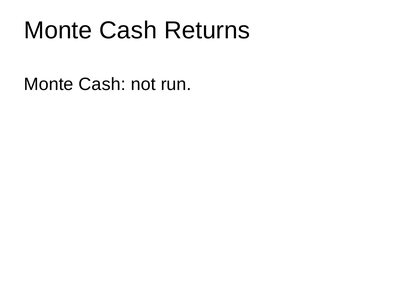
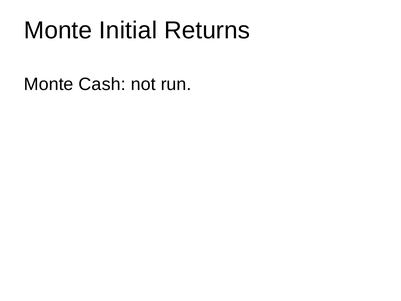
Cash: Cash -> Initial (128, 30)
